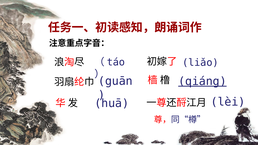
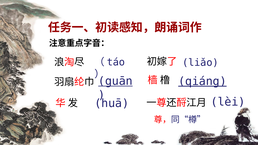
guān underline: none -> present (115, 81)
